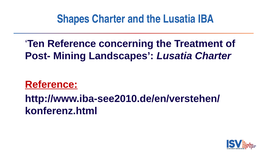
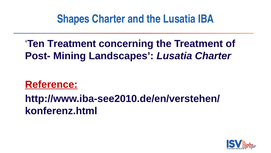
Ten Reference: Reference -> Treatment (72, 44)
